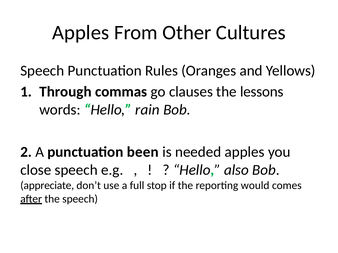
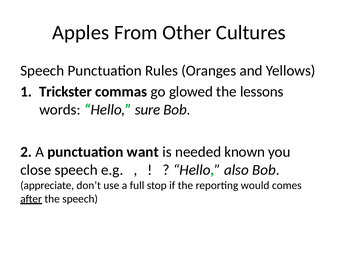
Through: Through -> Trickster (66, 92)
clauses: clauses -> glowed (191, 92)
rain: rain -> sure (148, 110)
been: been -> want (143, 152)
needed apples: apples -> known (245, 152)
